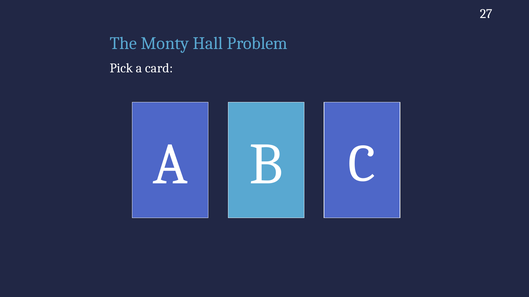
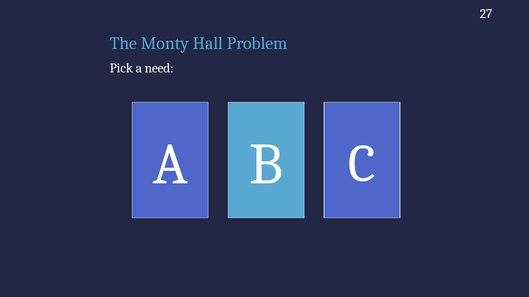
card: card -> need (159, 68)
